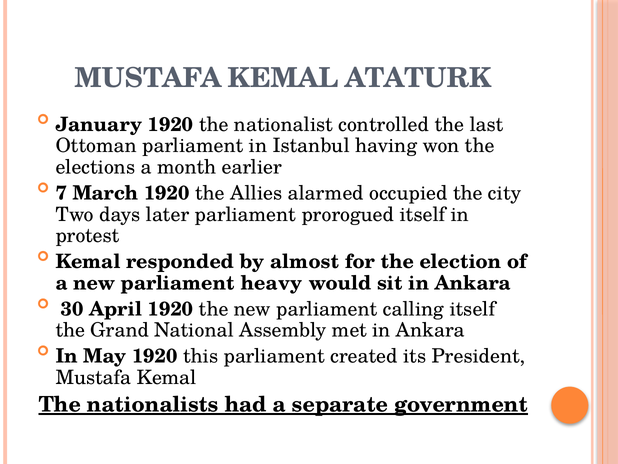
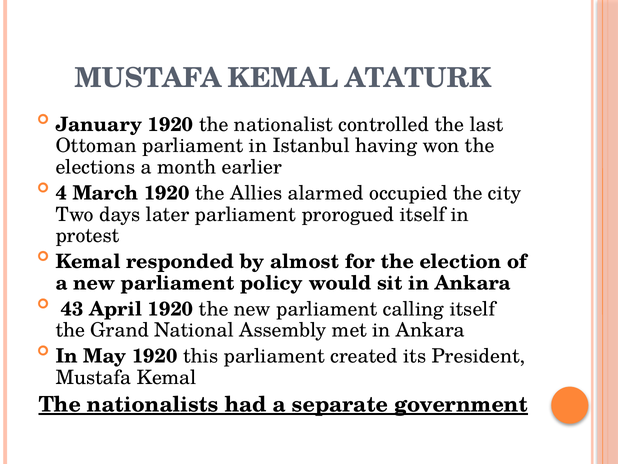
7: 7 -> 4 (61, 193)
heavy: heavy -> policy (272, 283)
30: 30 -> 43 (72, 309)
